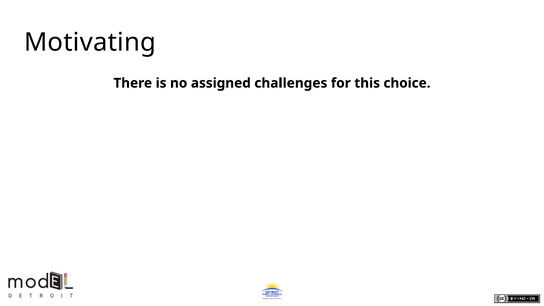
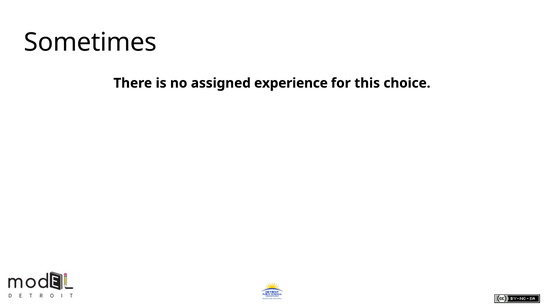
Motivating: Motivating -> Sometimes (90, 43)
challenges: challenges -> experience (291, 83)
